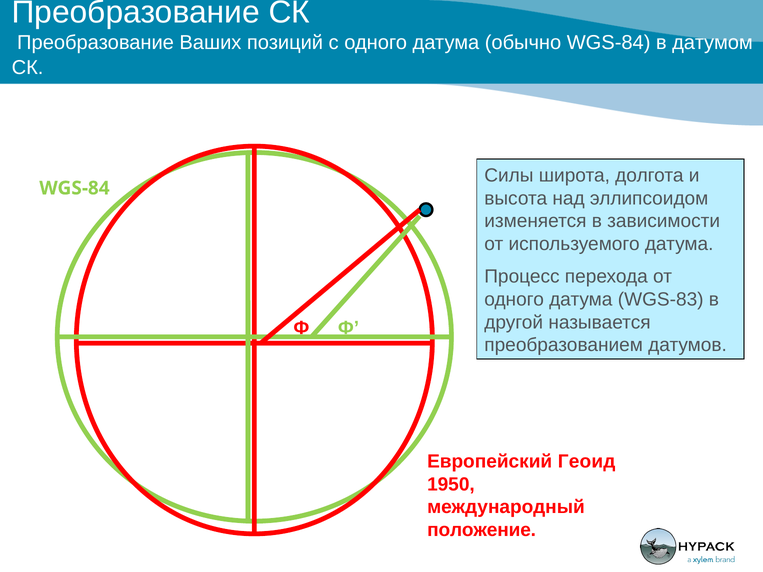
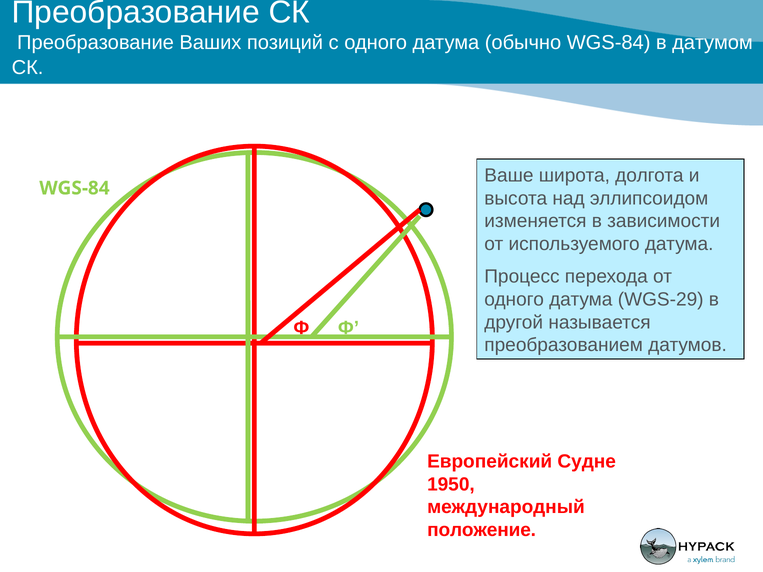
Силы: Силы -> Ваше (509, 175)
WGS-83: WGS-83 -> WGS-29 (661, 299)
Геоид: Геоид -> Судне (587, 462)
